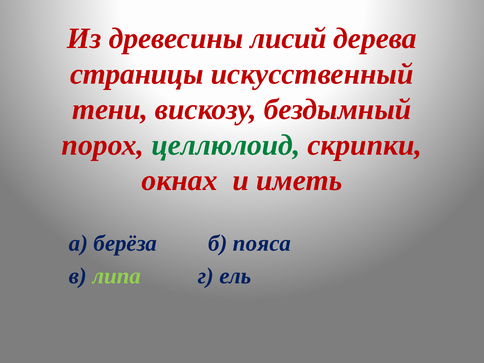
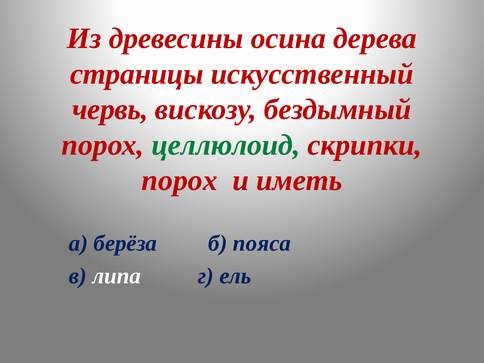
лисий: лисий -> осина (288, 39)
тени: тени -> червь (110, 110)
окнах: окнах -> порох (180, 180)
липа colour: light green -> white (117, 276)
